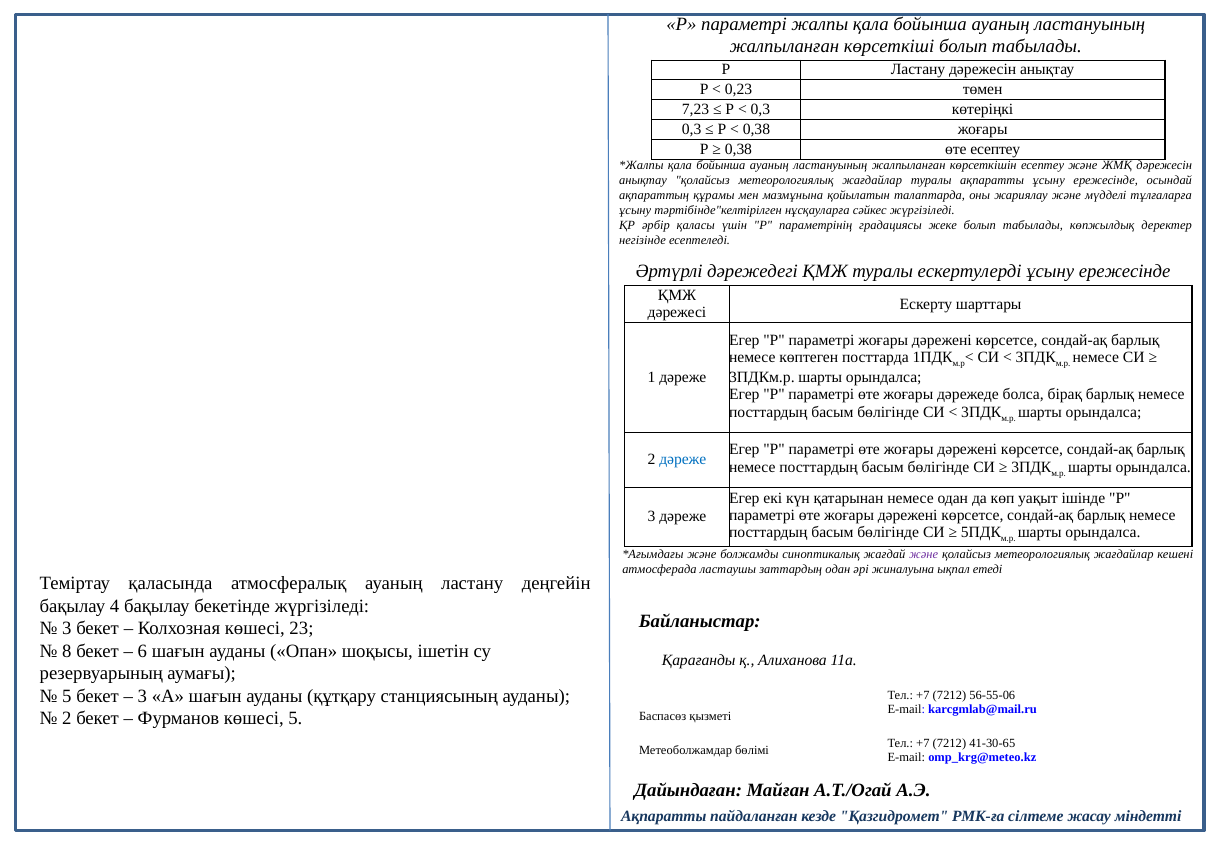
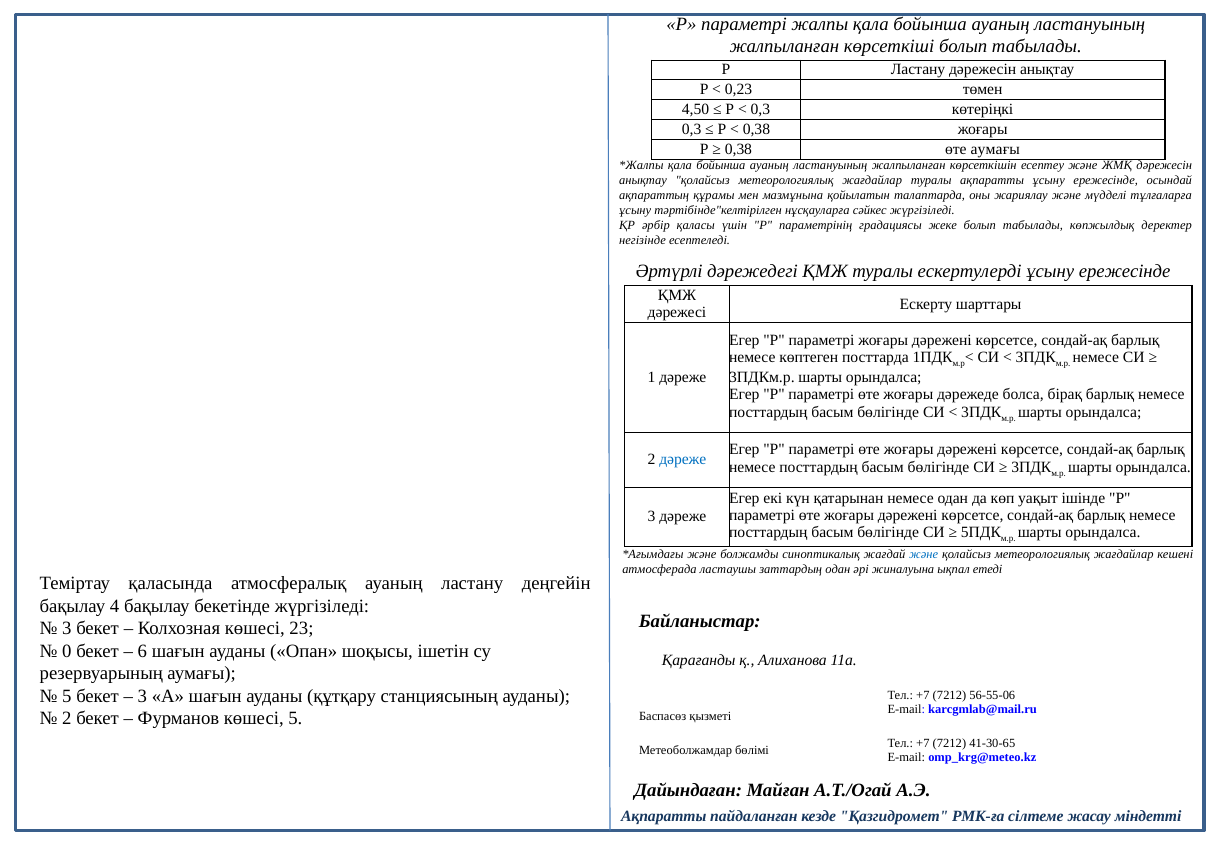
7,23: 7,23 -> 4,50 (696, 109)
өте есептеу: есептеу -> аумағы (995, 149)
және colour: purple -> blue (924, 554)
8: 8 -> 0 (67, 651)
